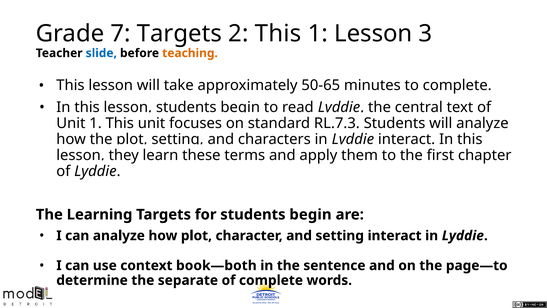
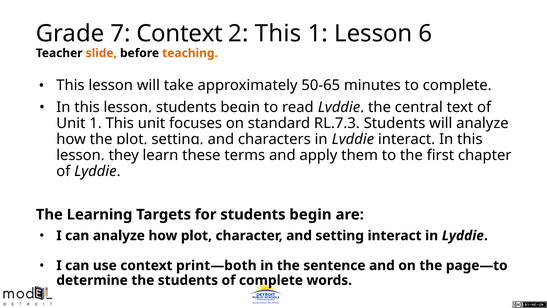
7 Targets: Targets -> Context (180, 34)
3: 3 -> 6 (426, 34)
slide colour: blue -> orange (101, 53)
book—both: book—both -> print—both (216, 265)
the separate: separate -> students (188, 280)
